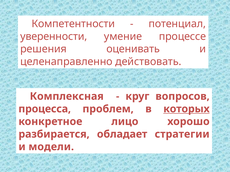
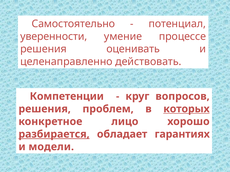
Компетентности: Компетентности -> Самостоятельно (73, 24)
Комплексная: Комплексная -> Компетенции (67, 97)
процесса: процесса -> решения (45, 109)
разбирается underline: none -> present (54, 135)
стратегии: стратегии -> гарантиях (182, 135)
